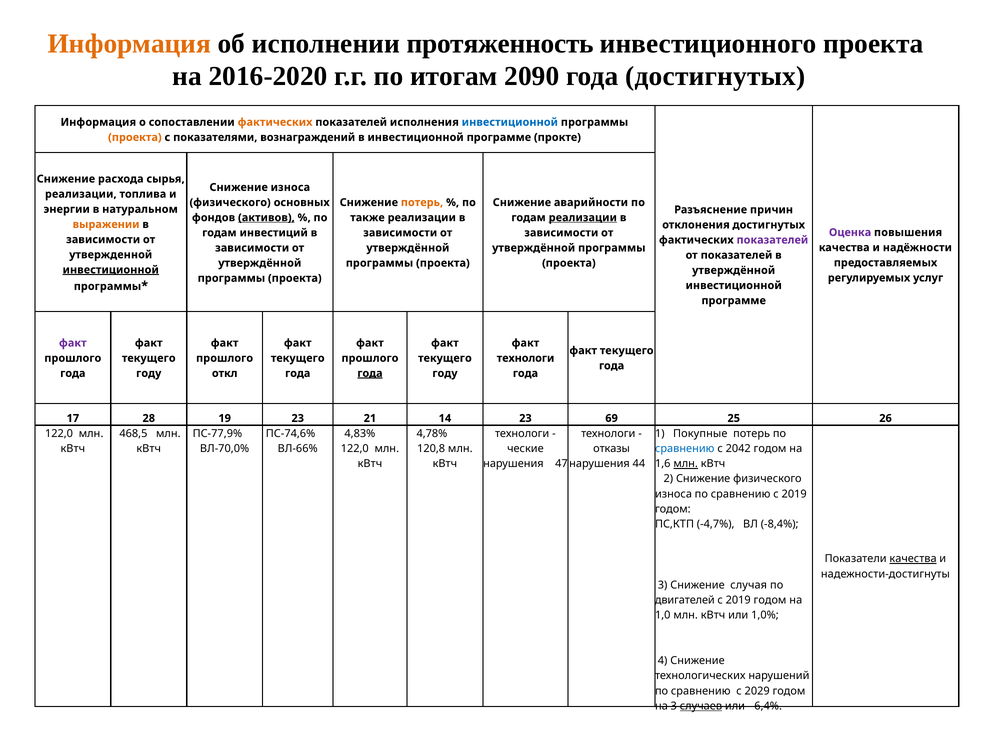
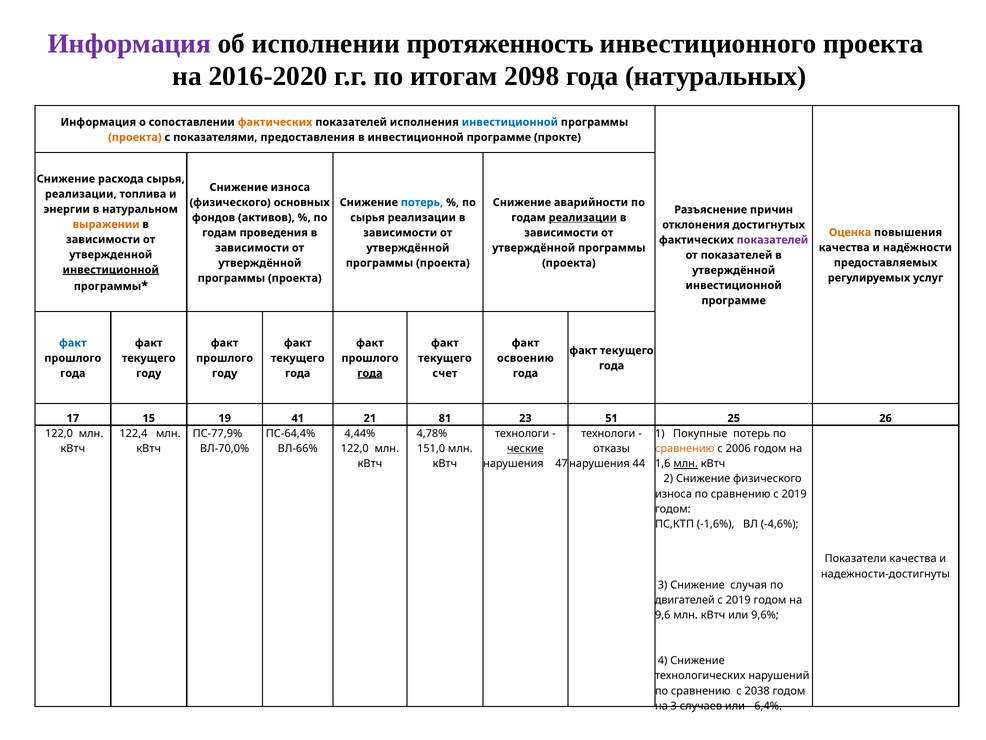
Информация colour: orange -> purple (129, 44)
2090: 2090 -> 2098 (532, 76)
года достигнутых: достигнутых -> натуральных (716, 76)
вознаграждений: вознаграждений -> предоставления (308, 137)
потерь colour: orange -> blue (422, 202)
активов underline: present -> none (266, 217)
также: также -> сырья (368, 217)
Оценка colour: purple -> orange (850, 232)
инвестиций: инвестиций -> проведения (274, 233)
факт colour: purple -> blue (73, 343)
технологи: технологи -> освоению (525, 358)
откл: откл -> году (225, 373)
году: году -> счет (445, 373)
28: 28 -> 15 (149, 418)
19 23: 23 -> 41 (298, 418)
14: 14 -> 81 (445, 418)
69: 69 -> 51 (612, 418)
468,5: 468,5 -> 122,4 (133, 433)
ПС-74,6%: ПС-74,6% -> ПС-64,4% (291, 433)
4,83%: 4,83% -> 4,44% (360, 433)
120,8: 120,8 -> 151,0 (431, 448)
ческие underline: none -> present (525, 448)
сравнению colour: blue -> orange (685, 448)
2042: 2042 -> 2006 (738, 448)
-4,7%: -4,7% -> -1,6% (716, 524)
-8,4%: -8,4% -> -4,6% (780, 524)
качества underline: present -> none (913, 558)
1,0: 1,0 -> 9,6 (663, 615)
1,0%: 1,0% -> 9,6% (765, 615)
2029: 2029 -> 2038 (757, 691)
случаев underline: present -> none (701, 706)
